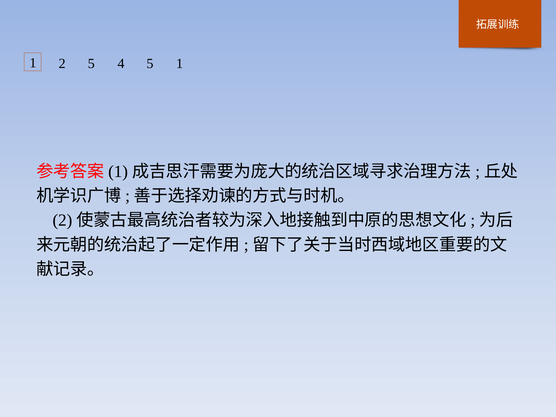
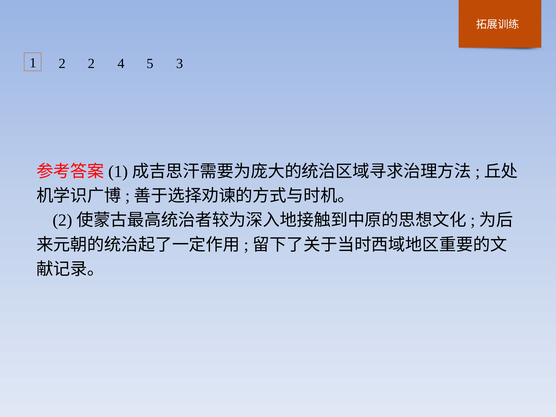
2 5: 5 -> 2 (91, 64)
5 1: 1 -> 3 (180, 64)
